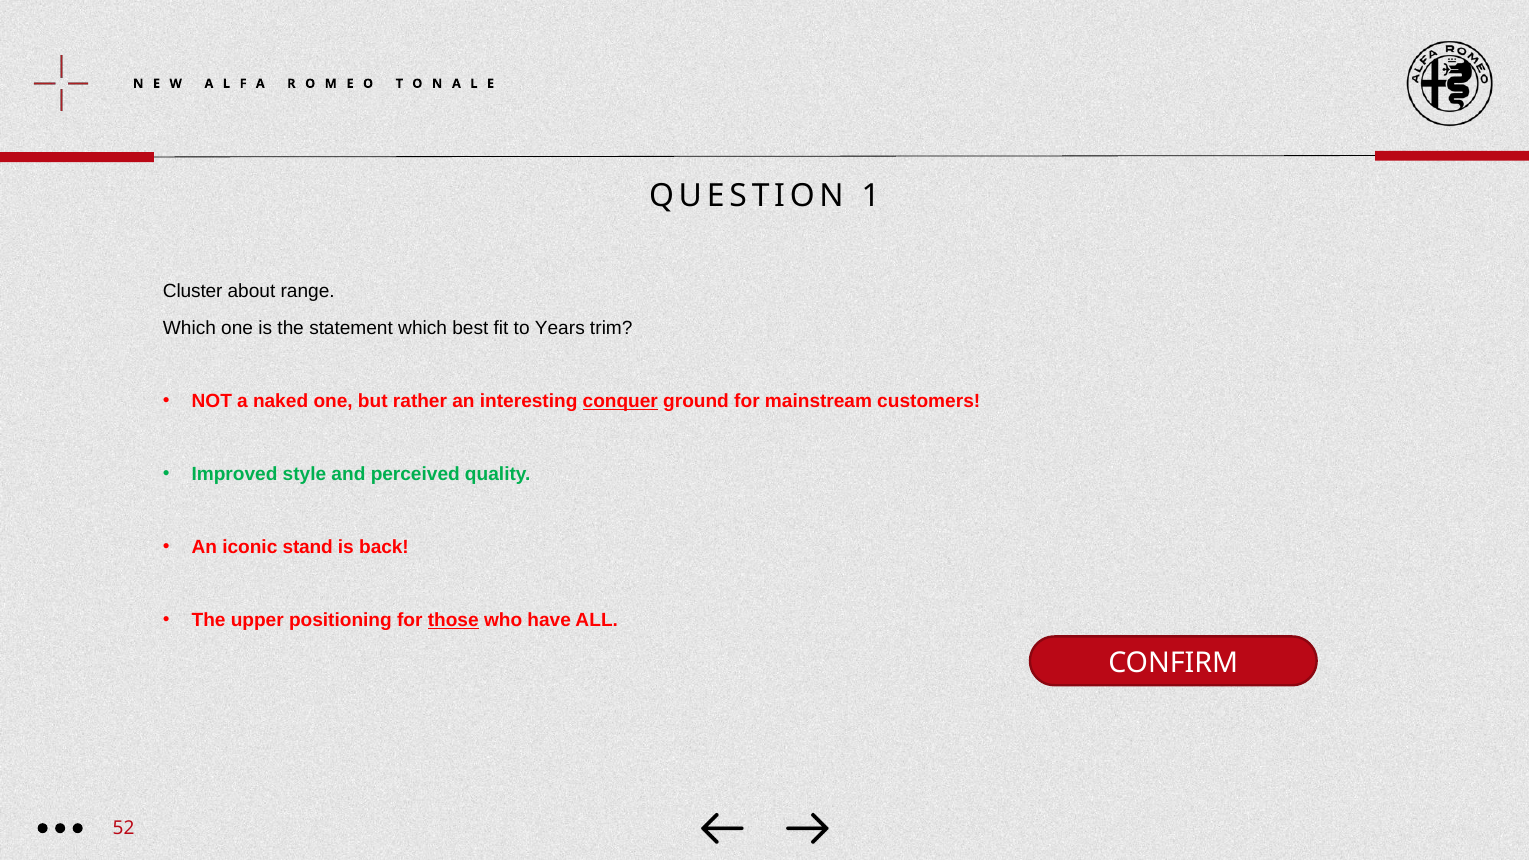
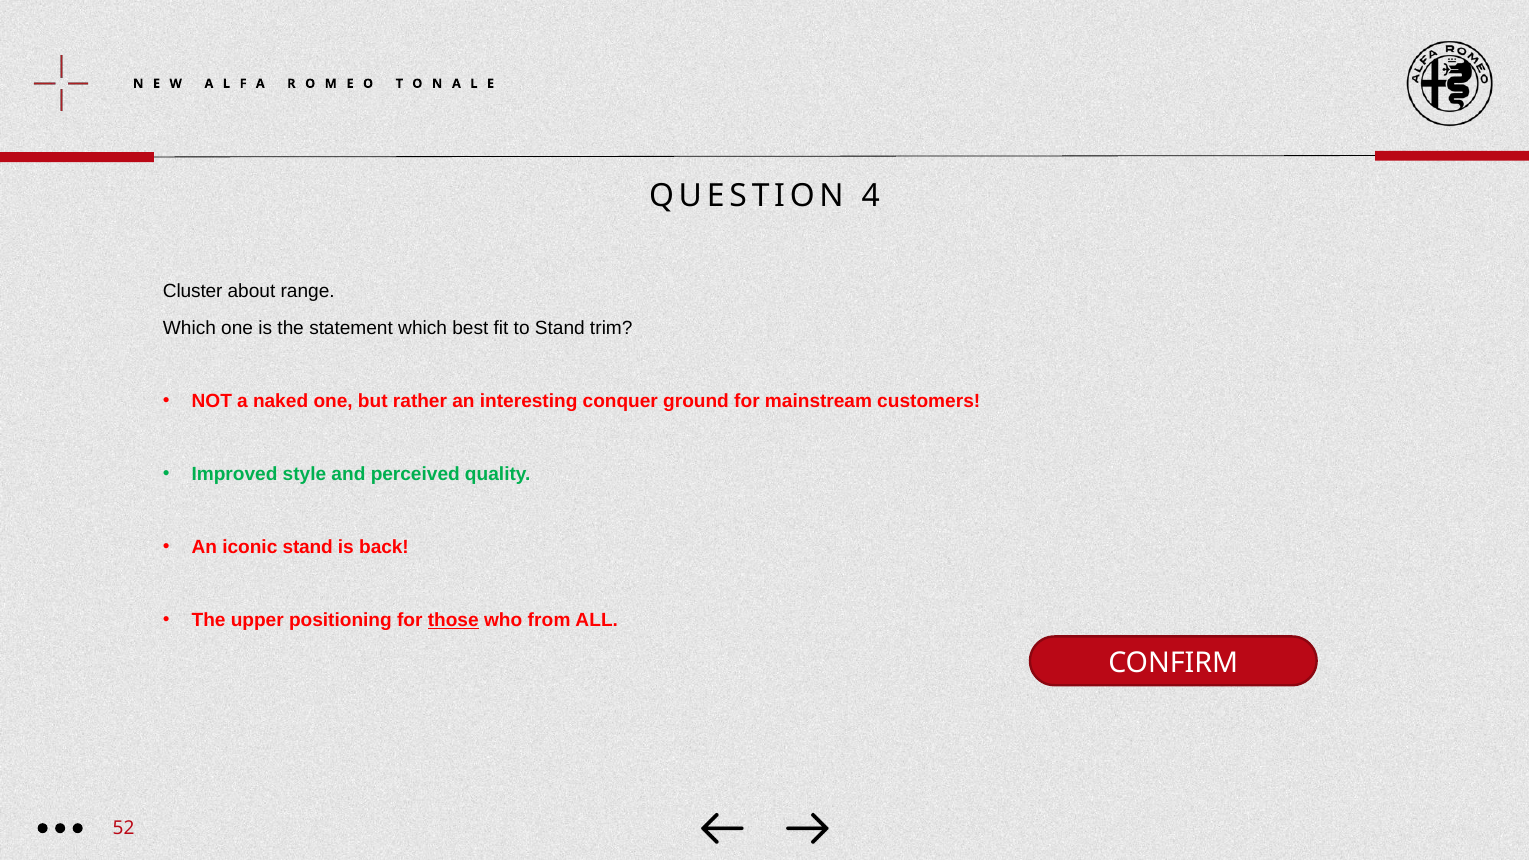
1: 1 -> 4 (871, 196)
to Years: Years -> Stand (560, 328)
conquer underline: present -> none (620, 401)
have: have -> from (549, 620)
